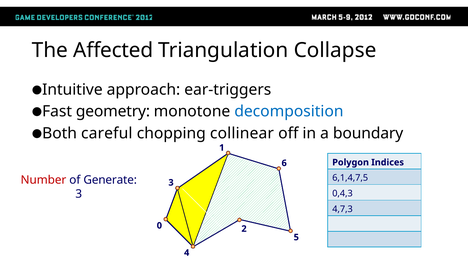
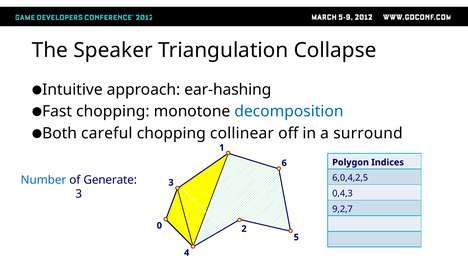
Affected: Affected -> Speaker (113, 50)
ear-triggers: ear-triggers -> ear-hashing (228, 90)
geometry: geometry -> chopping (113, 112)
boundary: boundary -> surround (368, 133)
6,1,4,7,5: 6,1,4,7,5 -> 6,0,4,2,5 (350, 178)
Number colour: red -> blue (43, 180)
4,7,3: 4,7,3 -> 9,2,7 (343, 209)
